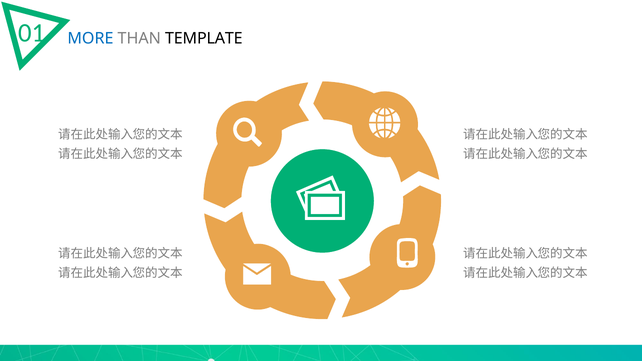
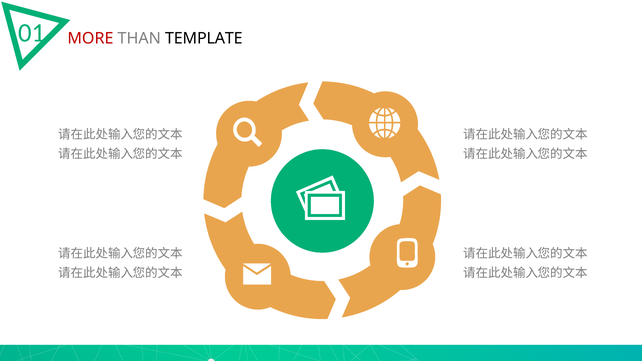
MORE colour: blue -> red (90, 39)
